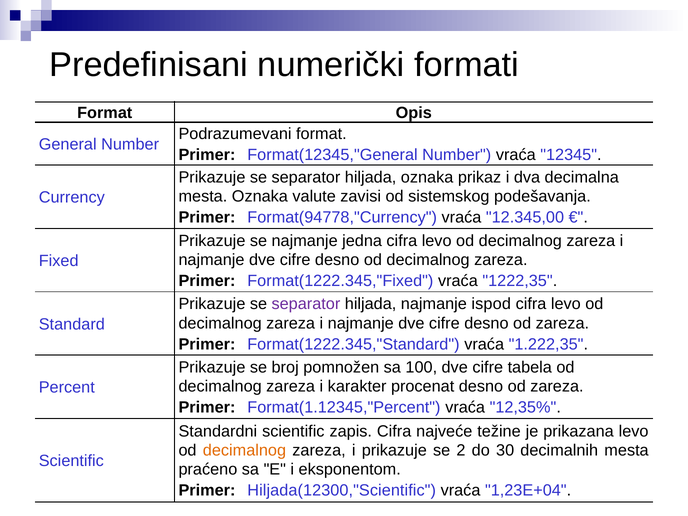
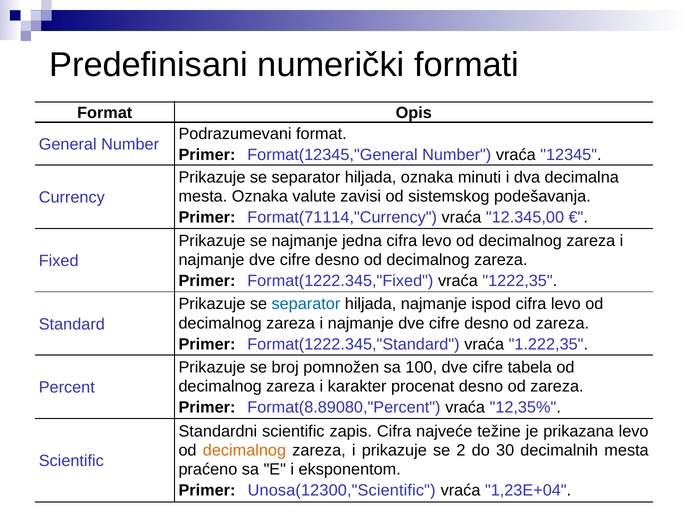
prikaz: prikaz -> minuti (480, 177)
Format(94778,"Currency: Format(94778,"Currency -> Format(71114,"Currency (342, 218)
separator colour: purple -> blue (306, 304)
Format(1.12345,"Percent: Format(1.12345,"Percent -> Format(8.89080,"Percent (344, 408)
Hiljada(12300,"Scientific: Hiljada(12300,"Scientific -> Unosa(12300,"Scientific (342, 491)
